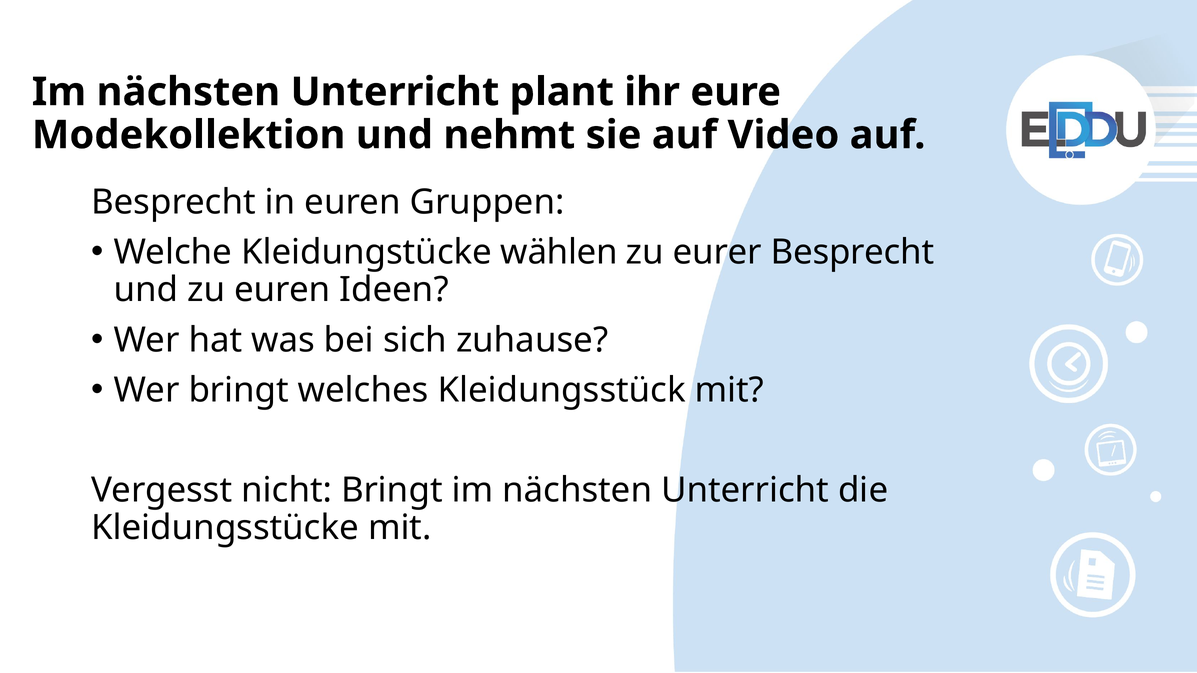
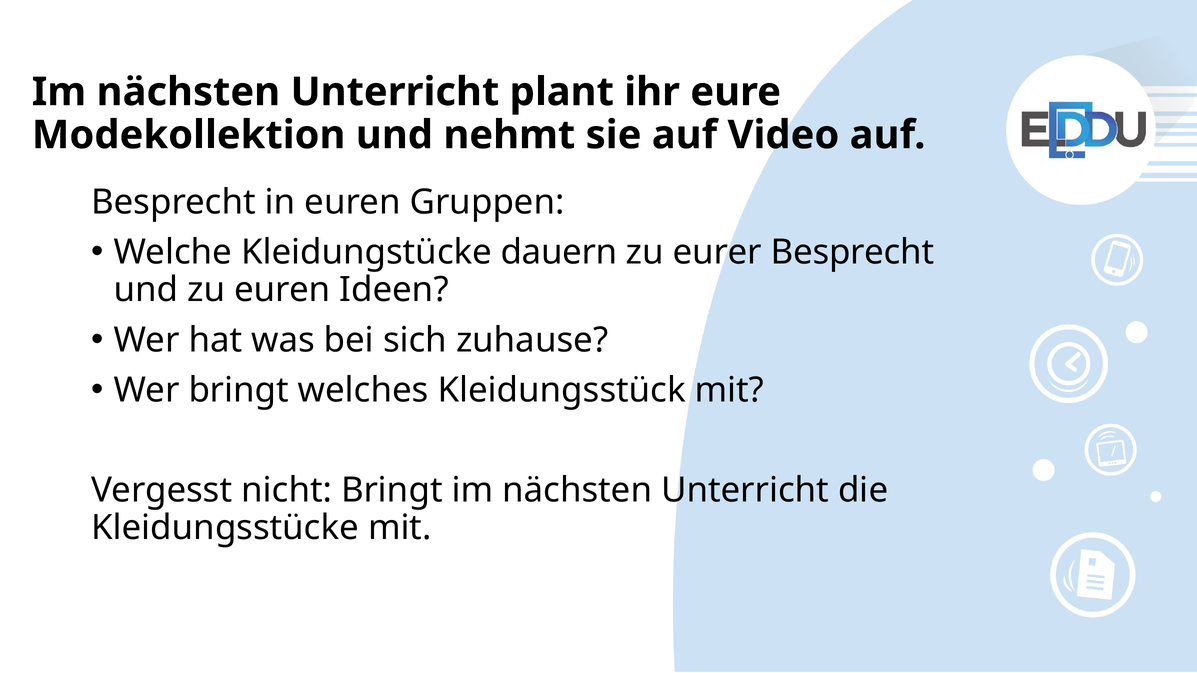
wählen: wählen -> dauern (559, 252)
